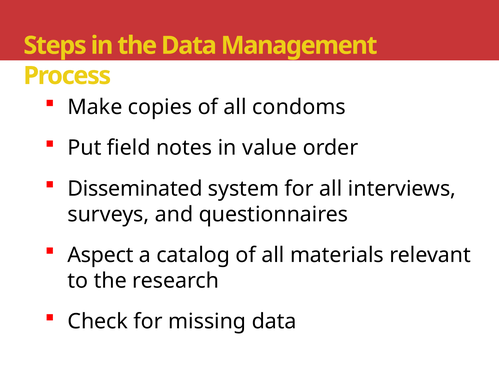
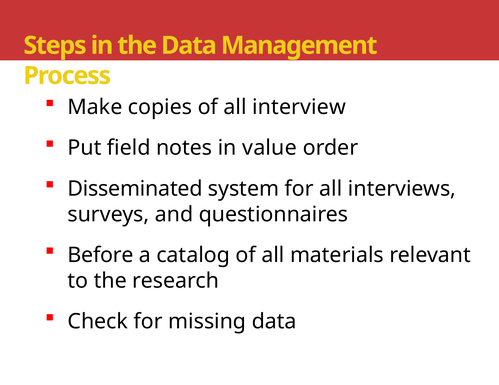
condoms: condoms -> interview (299, 107)
Aspect: Aspect -> Before (101, 255)
